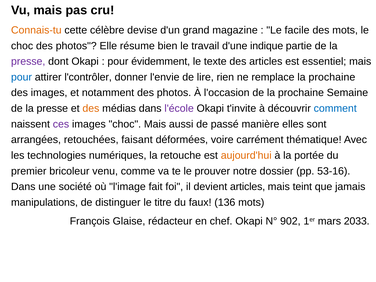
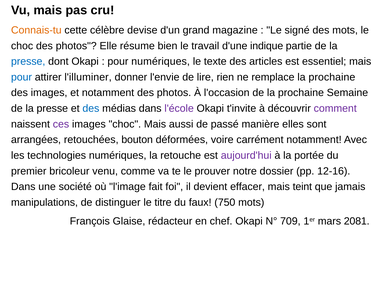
facile: facile -> signé (297, 30)
presse colour: purple -> blue (28, 61)
pour évidemment: évidemment -> numériques (161, 61)
l'contrôler: l'contrôler -> l'illuminer (88, 77)
des colour: orange -> blue (91, 108)
comment colour: blue -> purple (335, 108)
faisant: faisant -> bouton (137, 140)
carrément thématique: thématique -> notamment (314, 140)
aujourd'hui colour: orange -> purple (246, 155)
53-16: 53-16 -> 12-16 (334, 171)
devient articles: articles -> effacer (248, 187)
136: 136 -> 750 (225, 202)
902: 902 -> 709 (290, 221)
2033: 2033 -> 2081 (357, 221)
